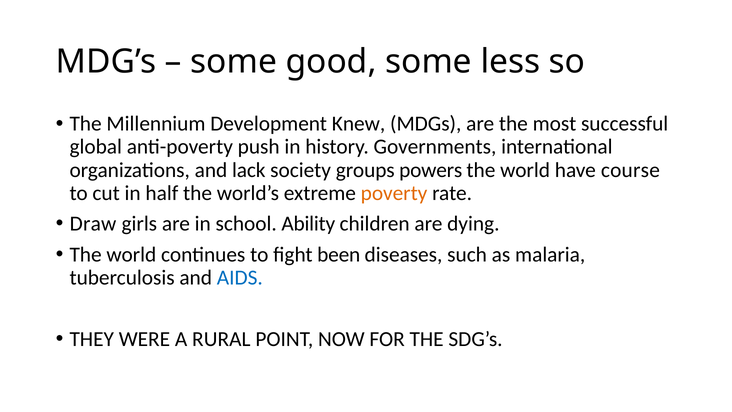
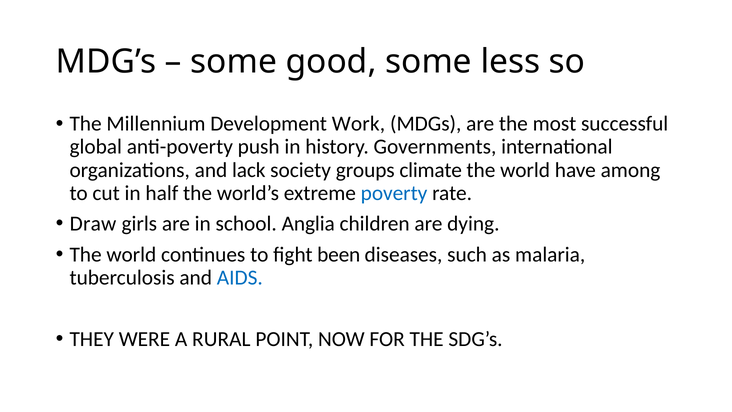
Knew: Knew -> Work (358, 124)
powers: powers -> climate (431, 170)
course: course -> among (631, 170)
poverty colour: orange -> blue (394, 193)
Ability: Ability -> Anglia (308, 224)
